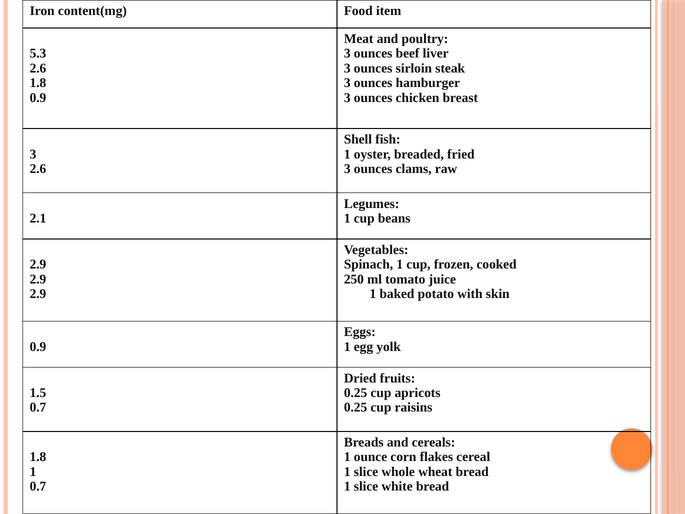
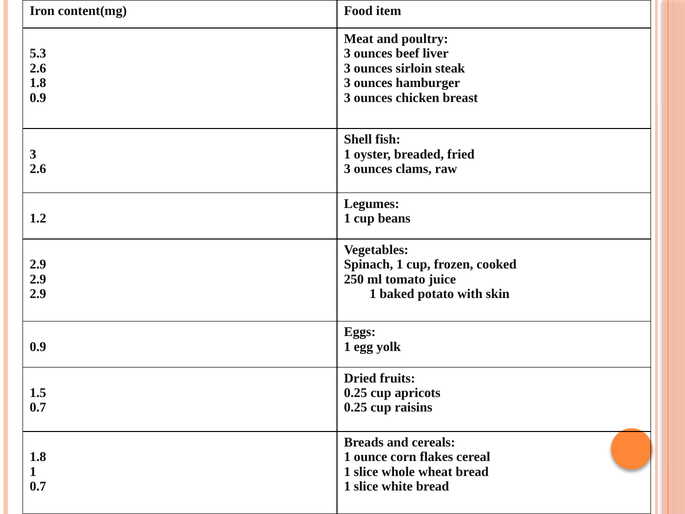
2.1: 2.1 -> 1.2 (38, 218)
